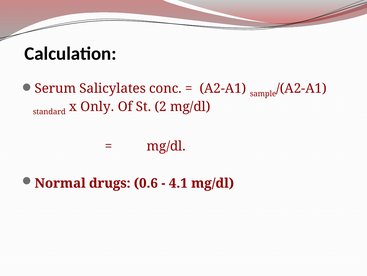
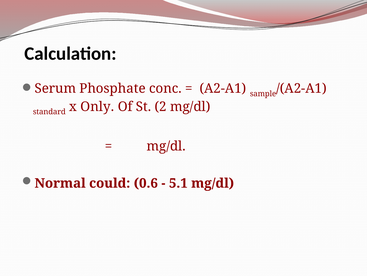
Salicylates: Salicylates -> Phosphate (113, 88)
drugs: drugs -> could (110, 183)
4.1: 4.1 -> 5.1 (178, 183)
